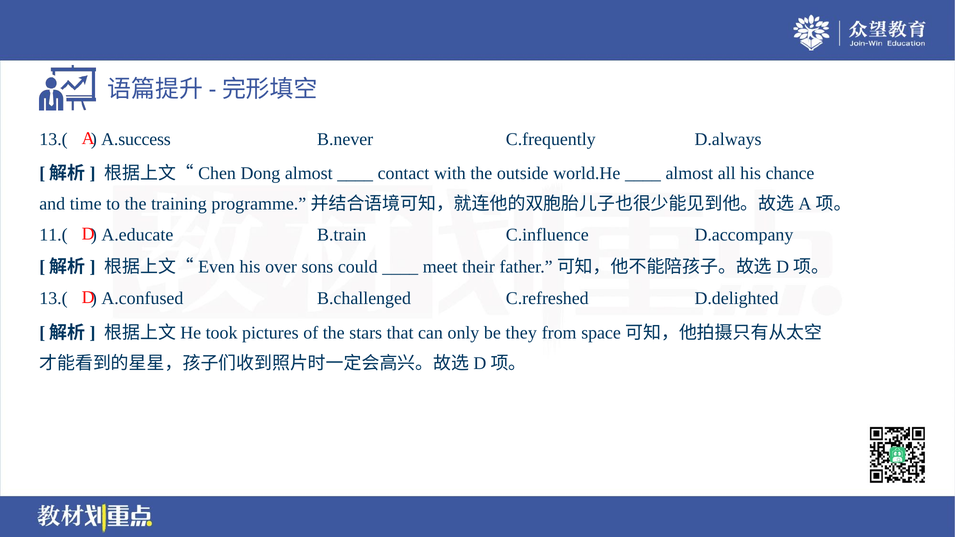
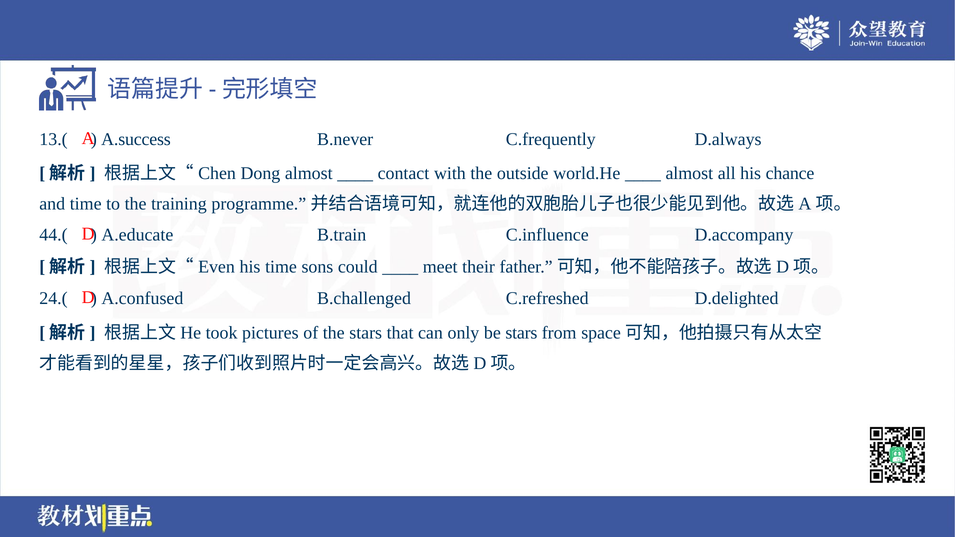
11.(: 11.( -> 44.( (54, 235)
his over: over -> time (281, 267)
13.(: 13.( -> 24.( (54, 299)
be they: they -> stars (521, 333)
